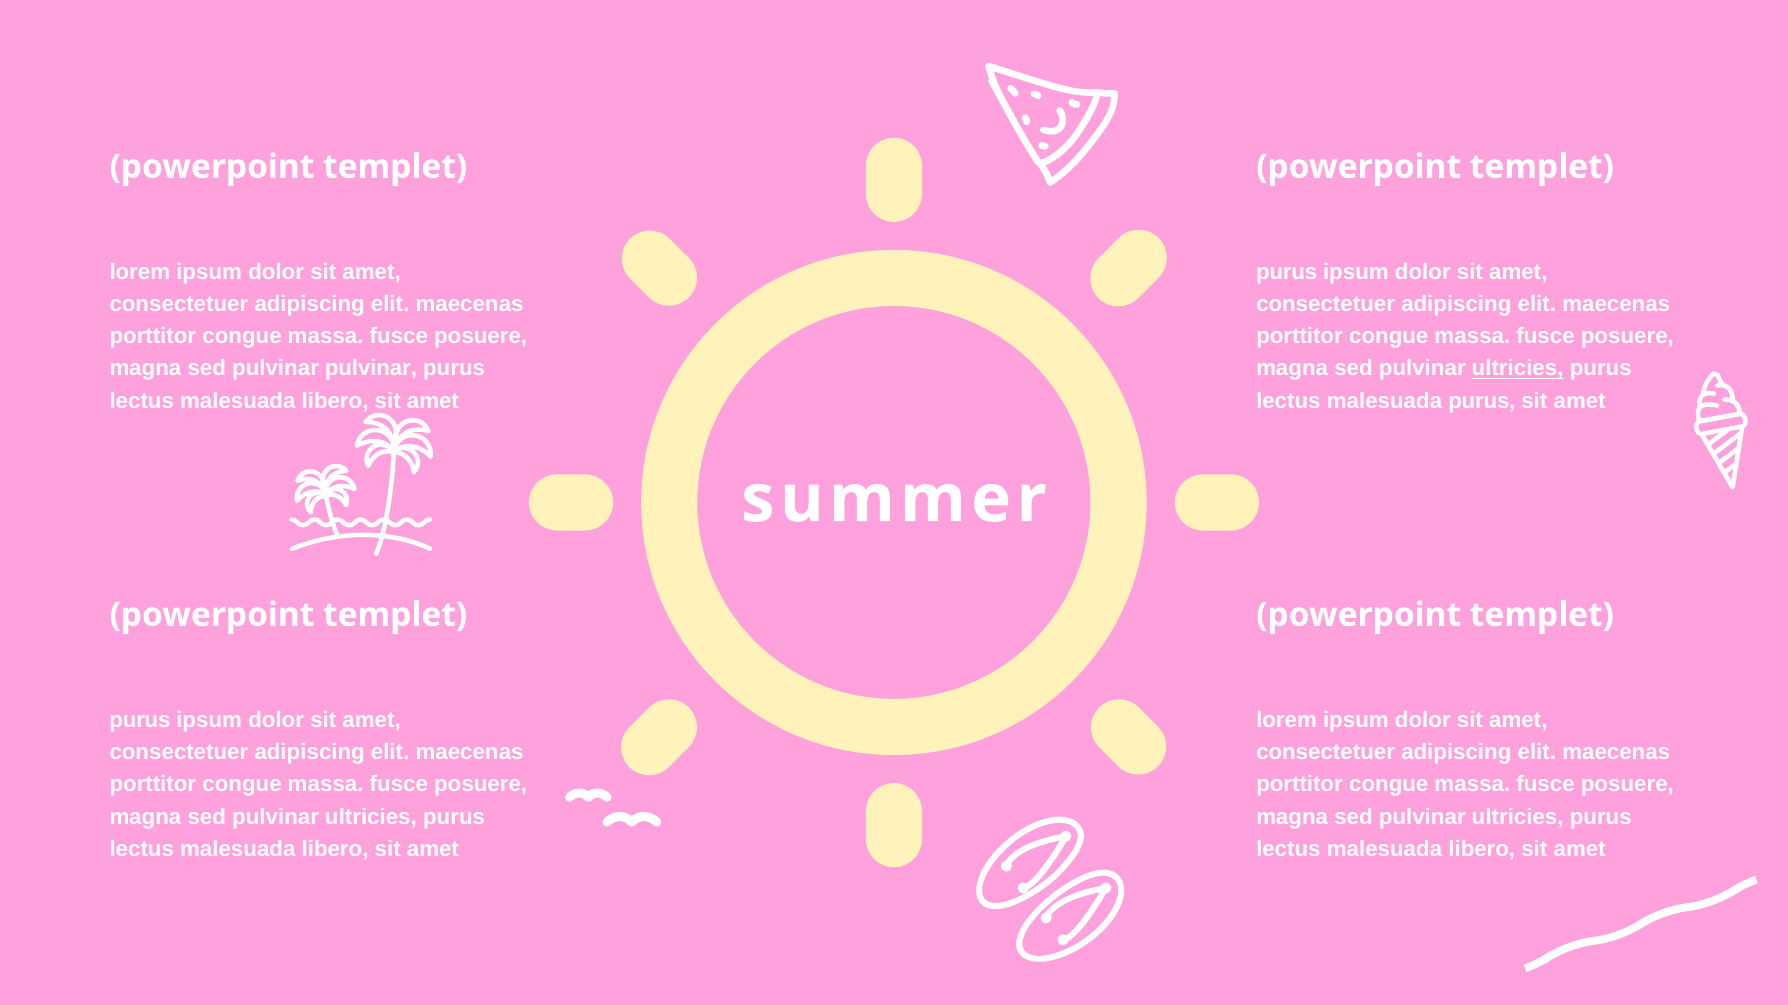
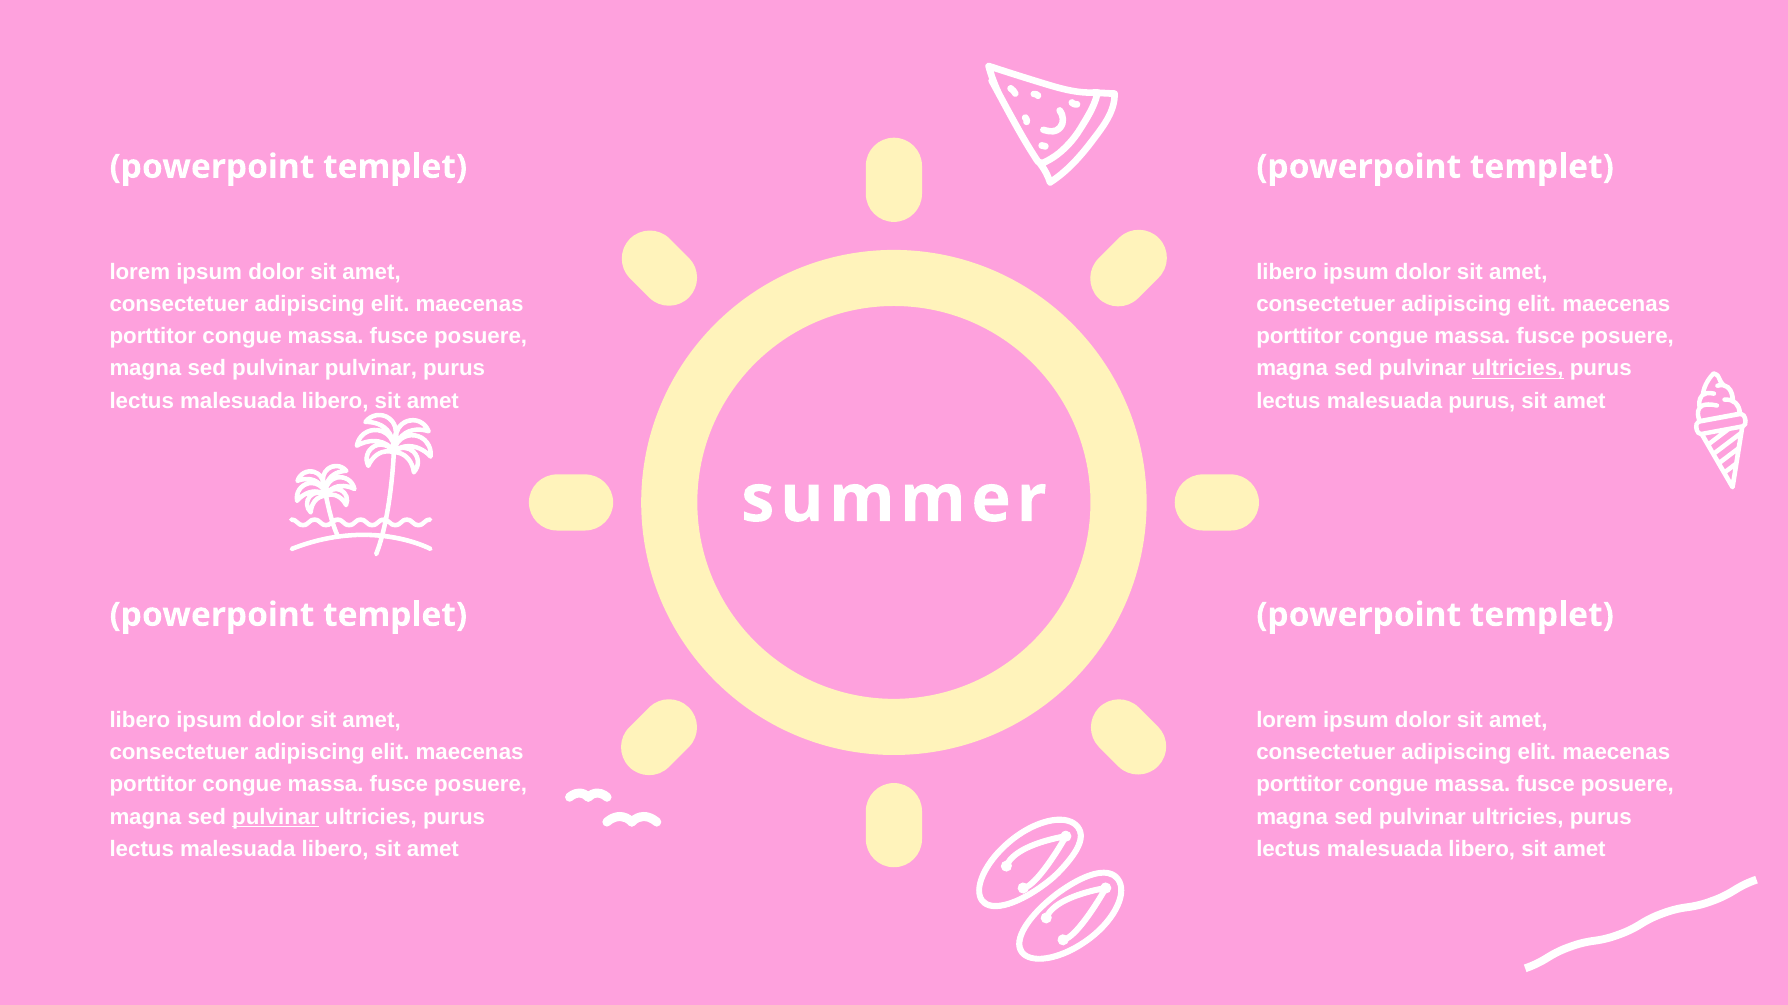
purus: purus -> libero (1287, 272)
purus: purus -> libero (140, 721)
pulvinar underline: none -> present (276, 817)
